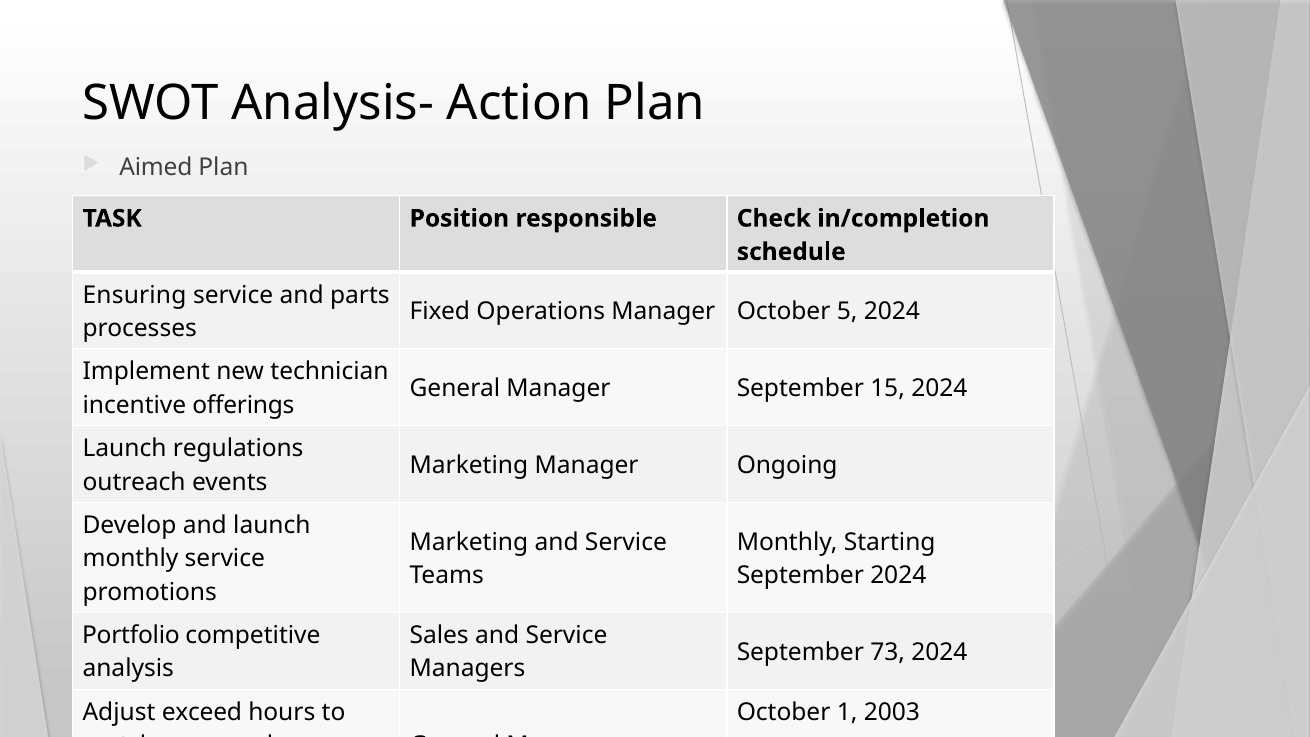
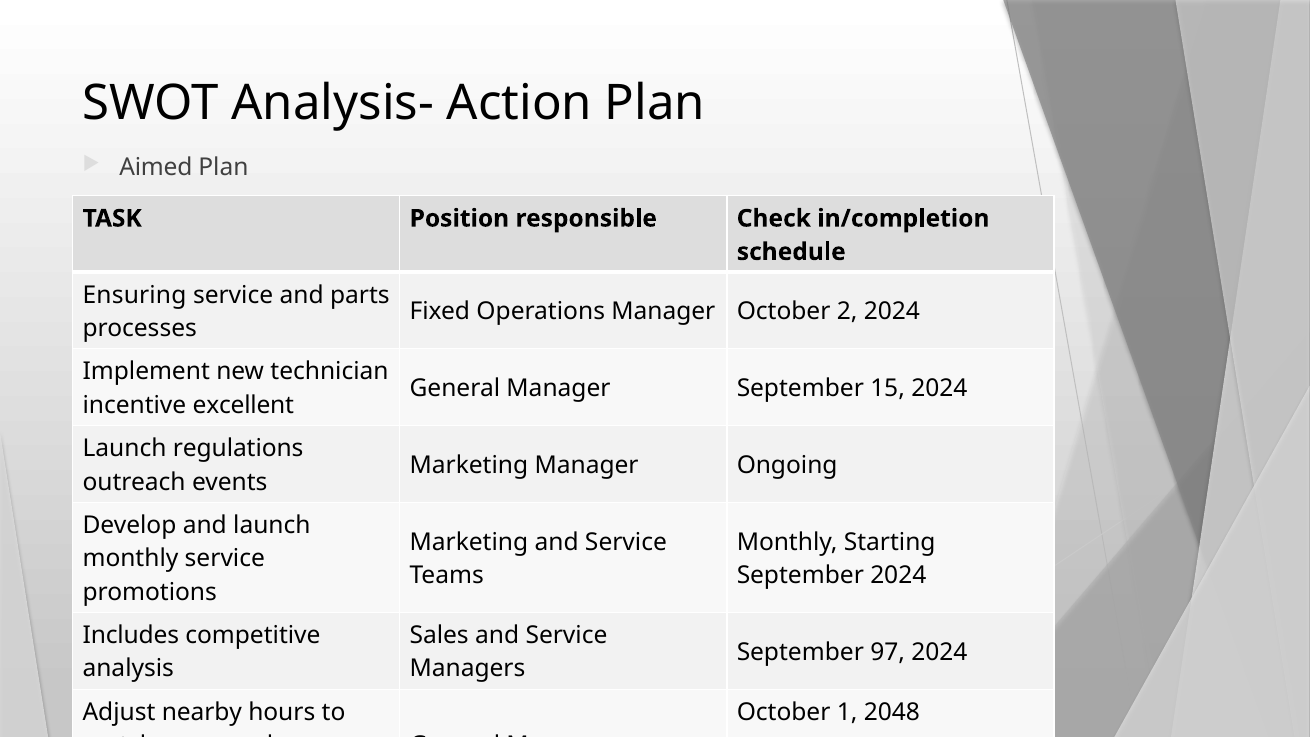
5: 5 -> 2 (847, 312)
offerings: offerings -> excellent (243, 405)
Portfolio: Portfolio -> Includes (131, 635)
73: 73 -> 97 (888, 652)
Adjust exceed: exceed -> nearby (202, 712)
2003: 2003 -> 2048 (892, 712)
